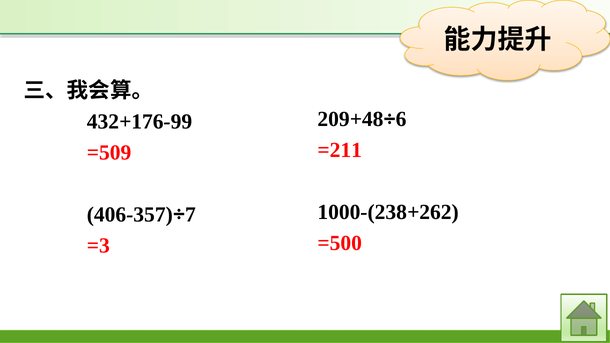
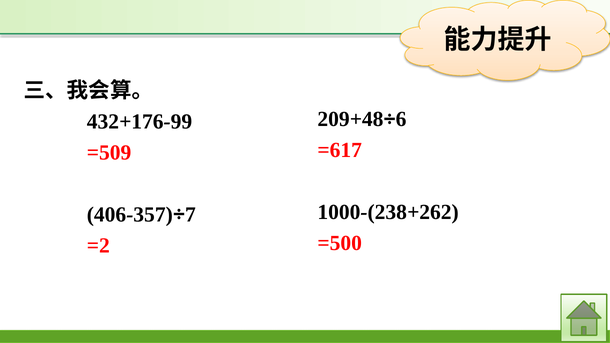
=211: =211 -> =617 (340, 150)
=3: =3 -> =2 (98, 246)
